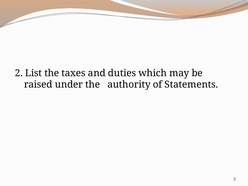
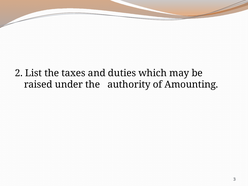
Statements: Statements -> Amounting (191, 85)
